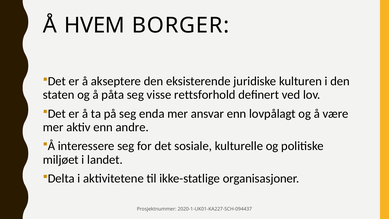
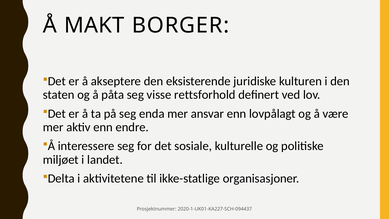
HVEM: HVEM -> MAKT (94, 25)
andre: andre -> endre (132, 127)
